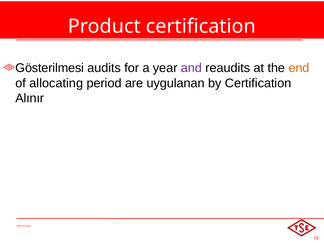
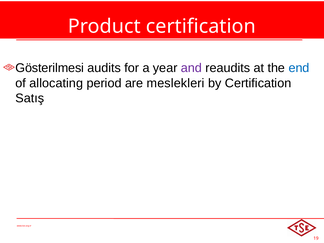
end colour: orange -> blue (299, 68)
uygulanan: uygulanan -> meslekleri (176, 83)
Alınır: Alınır -> Satış (30, 98)
